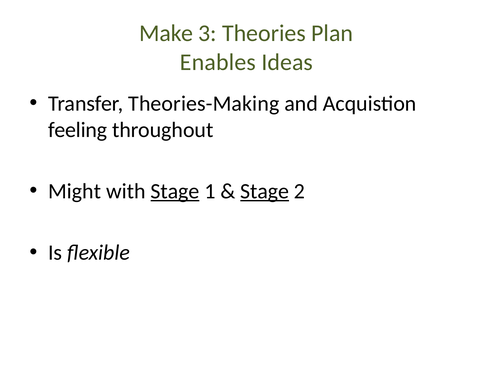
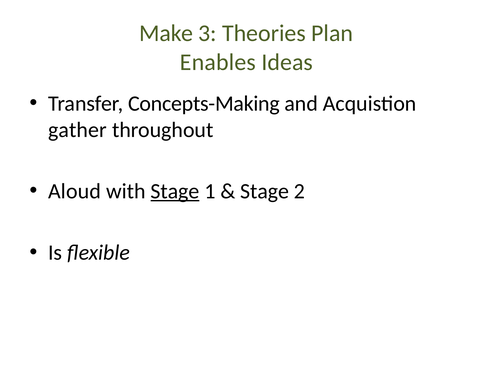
Theories-Making: Theories-Making -> Concepts-Making (204, 103)
feeling: feeling -> gather (77, 130)
Might: Might -> Aloud (75, 191)
Stage underline: present -> none (265, 191)
